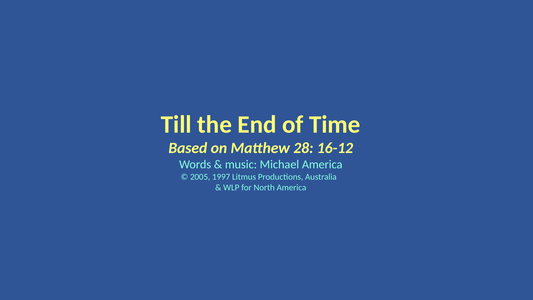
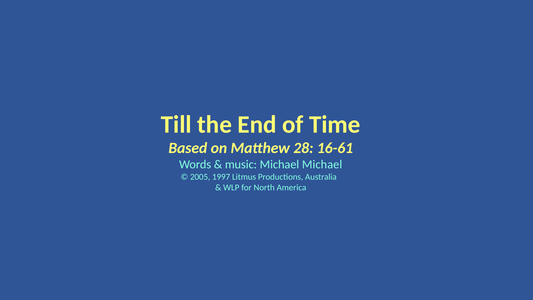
16-12: 16-12 -> 16-61 (335, 148)
Michael America: America -> Michael (322, 164)
